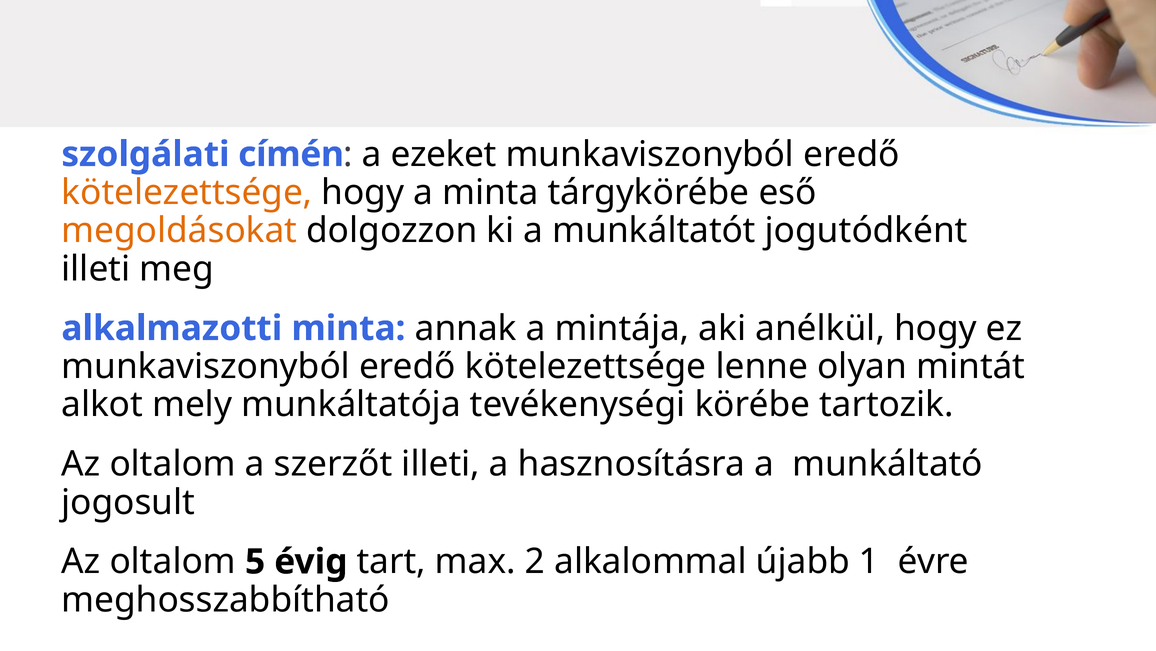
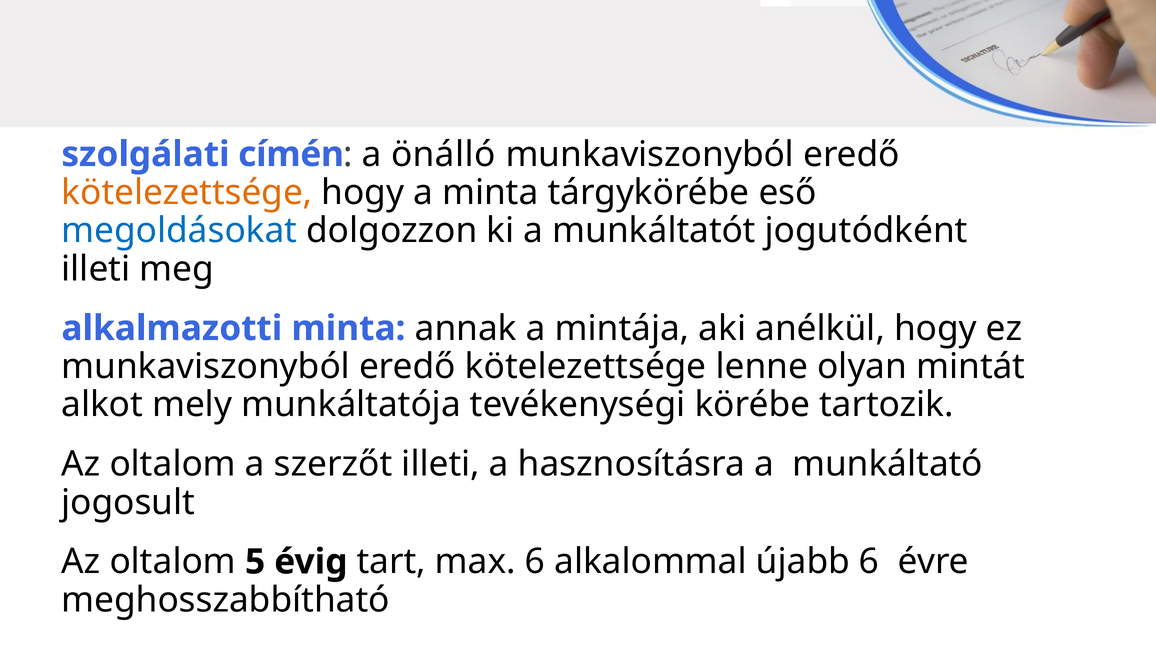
ezeket: ezeket -> önálló (443, 154)
megoldásokat colour: orange -> blue (179, 230)
max 2: 2 -> 6 (535, 561)
újabb 1: 1 -> 6 (869, 561)
